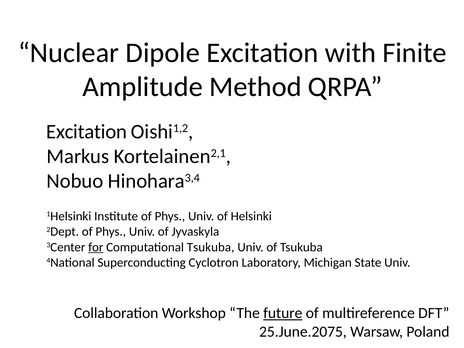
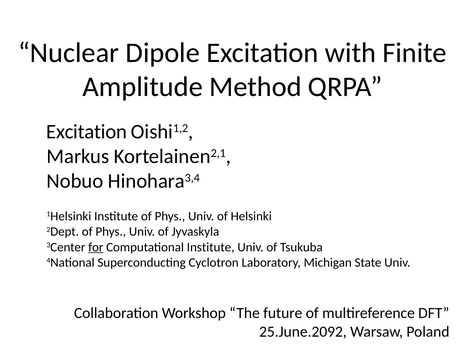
Computational Tsukuba: Tsukuba -> Institute (211, 247)
future underline: present -> none (283, 313)
25.June.2075: 25.June.2075 -> 25.June.2092 (303, 332)
